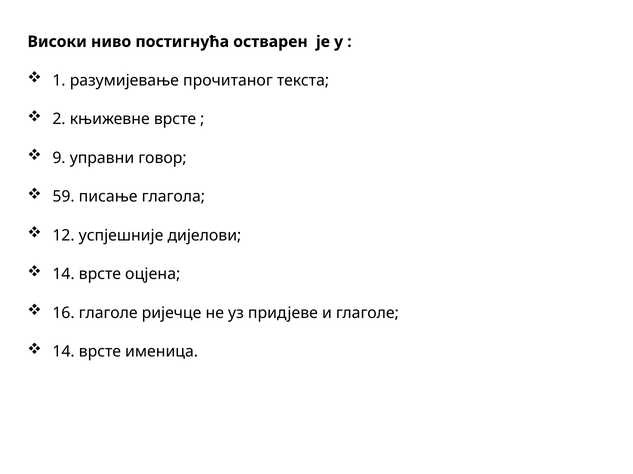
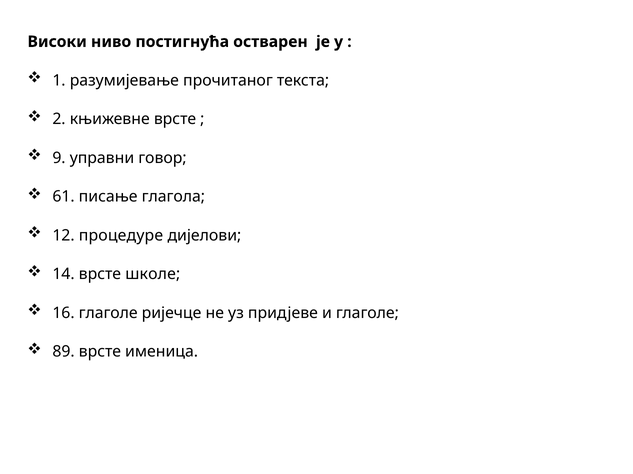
59: 59 -> 61 (64, 197)
успјешније: успјешније -> процедуре (121, 236)
оцјена: оцјена -> школе (153, 275)
14: 14 -> 89 (64, 352)
